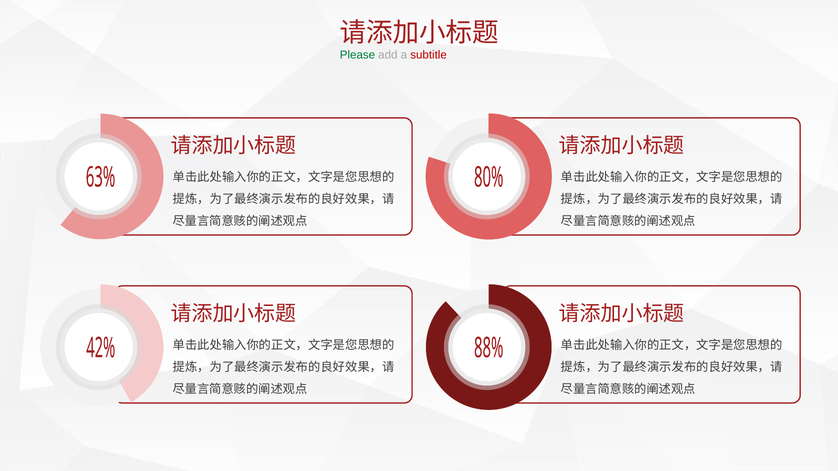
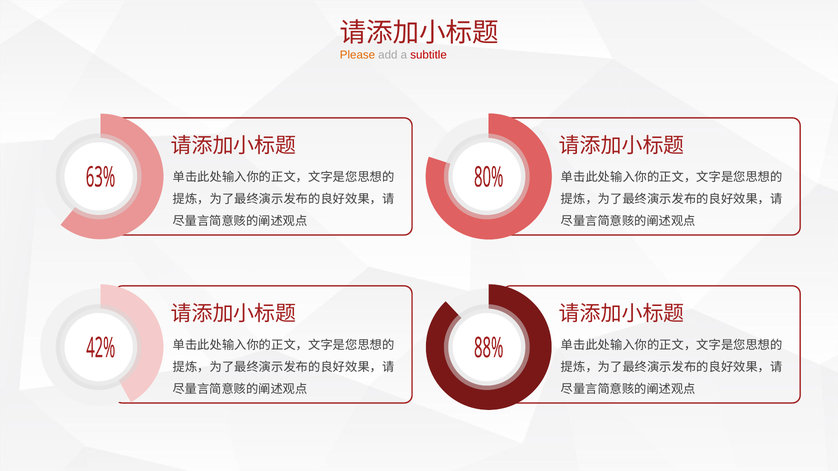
Please colour: green -> orange (357, 55)
